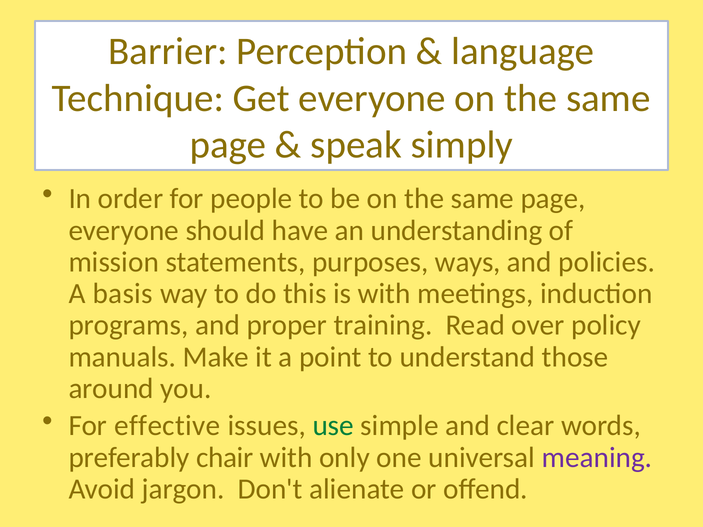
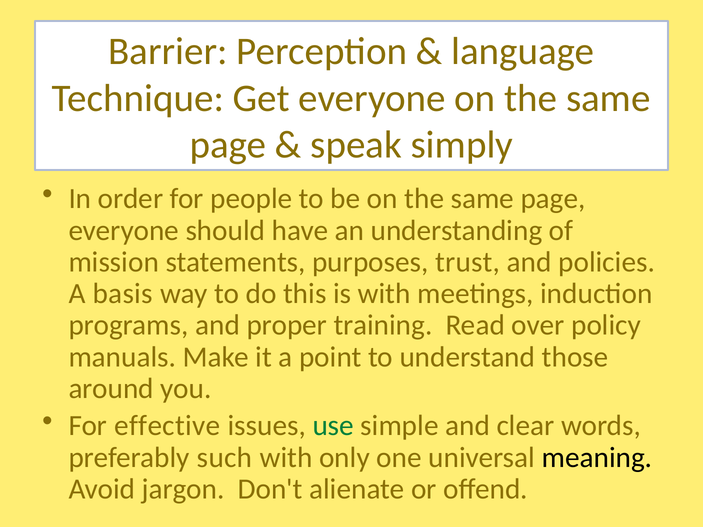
ways: ways -> trust (468, 262)
chair: chair -> such (225, 458)
meaning colour: purple -> black (597, 458)
